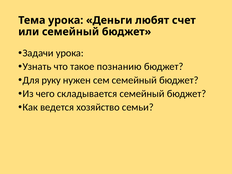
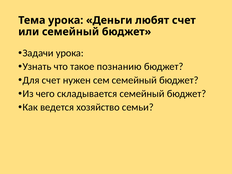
Для руку: руку -> счет (51, 80)
